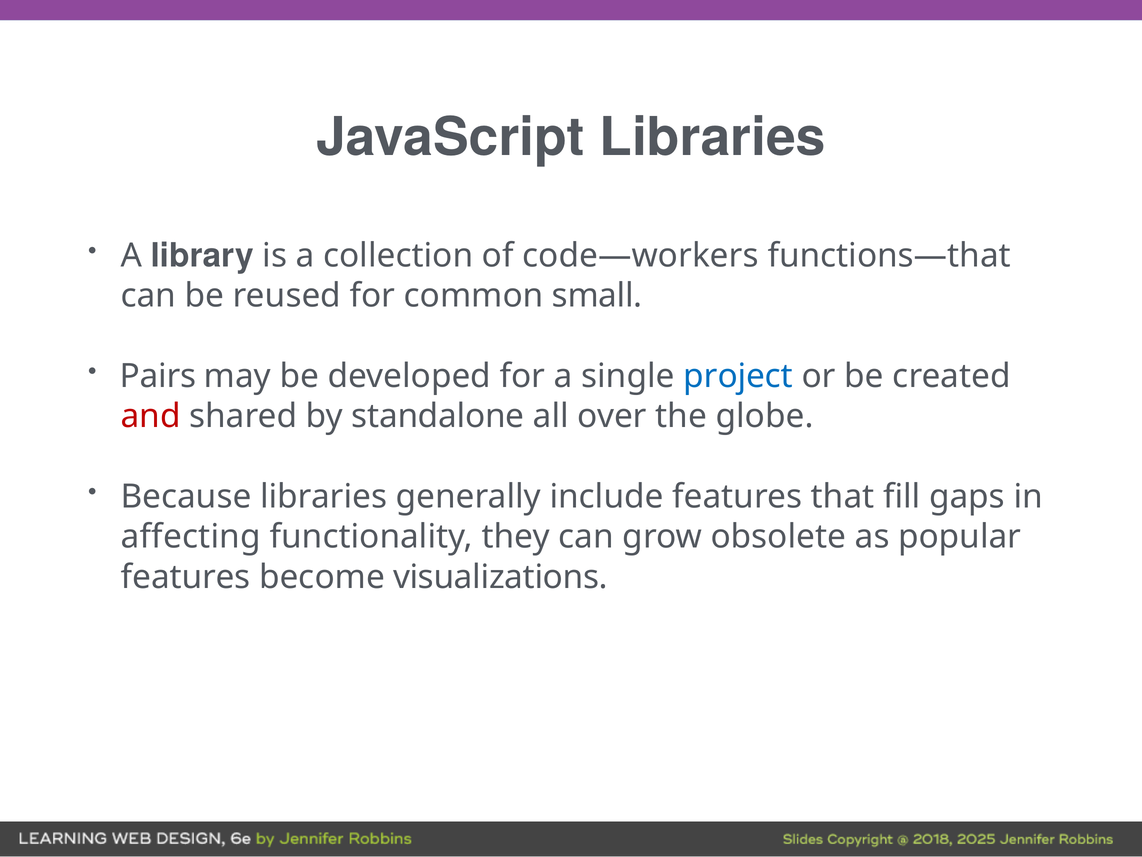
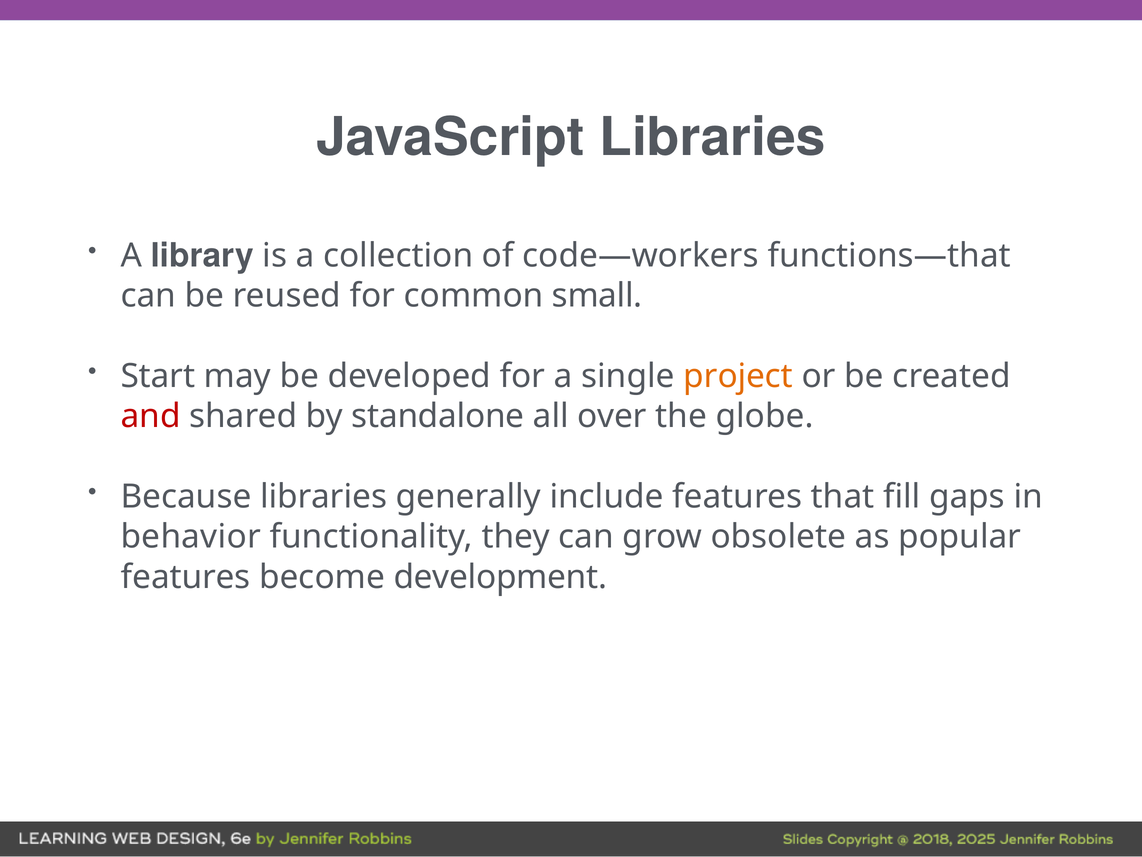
Pairs: Pairs -> Start (158, 376)
project colour: blue -> orange (738, 376)
affecting: affecting -> behavior (191, 537)
visualizations: visualizations -> development (500, 577)
